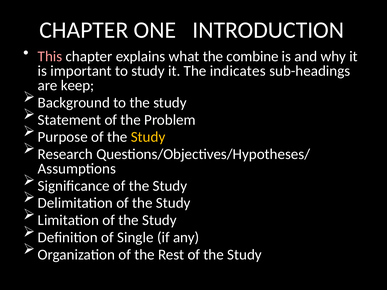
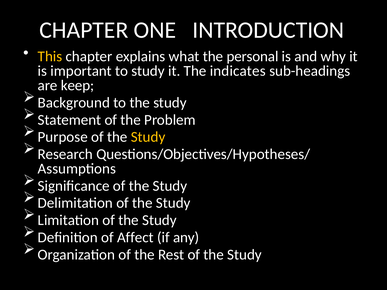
This colour: pink -> yellow (50, 57)
combine: combine -> personal (253, 57)
Single: Single -> Affect (135, 238)
